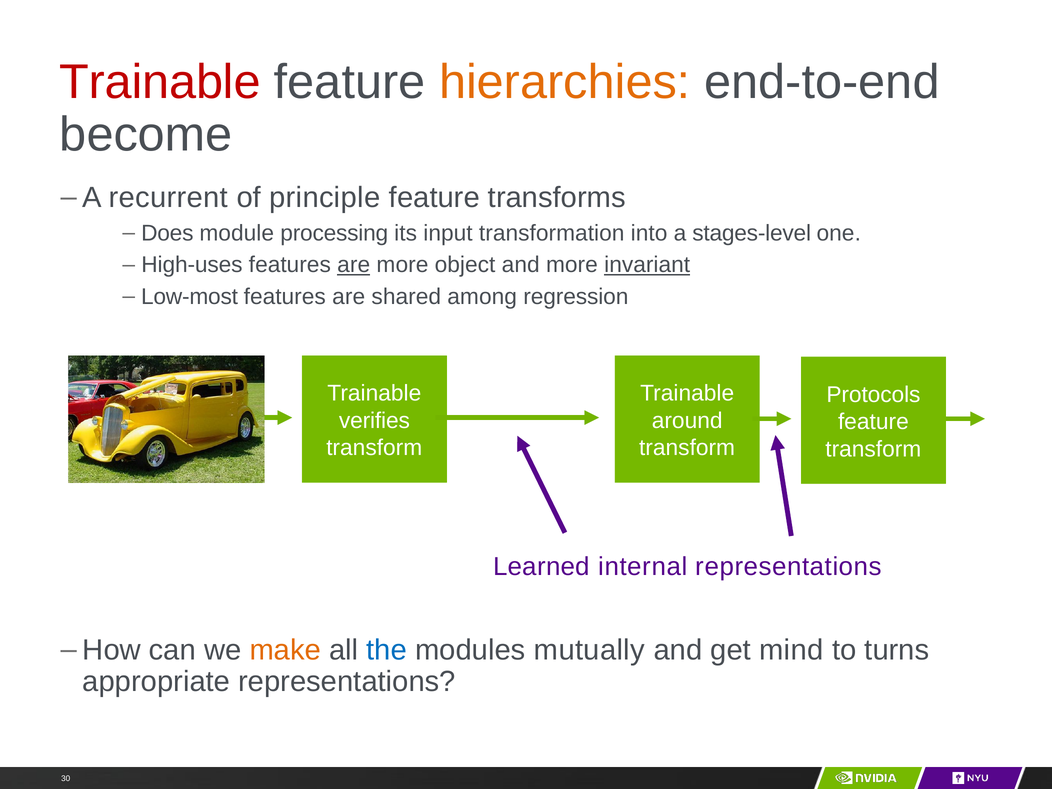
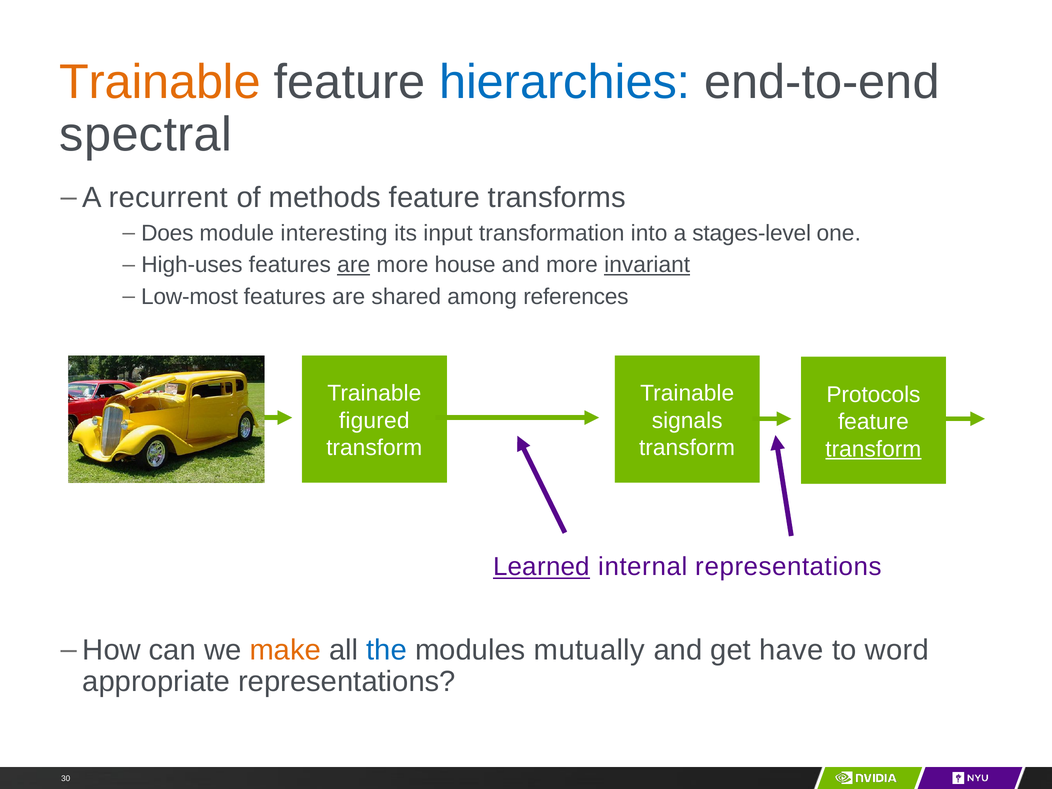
Trainable colour: red -> orange (160, 82)
hierarchies colour: orange -> blue (565, 82)
become: become -> spectral (146, 135)
principle: principle -> methods (325, 198)
processing: processing -> interesting (334, 233)
object: object -> house (465, 265)
regression: regression -> references (576, 297)
verifies: verifies -> figured (374, 421)
around: around -> signals (687, 421)
transform underline: none -> present (873, 449)
Learned underline: none -> present (541, 567)
mind: mind -> have (791, 650)
turns: turns -> word (897, 650)
